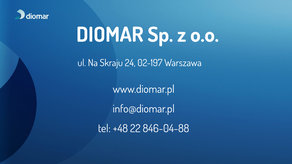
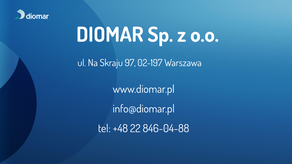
24: 24 -> 97 (130, 63)
